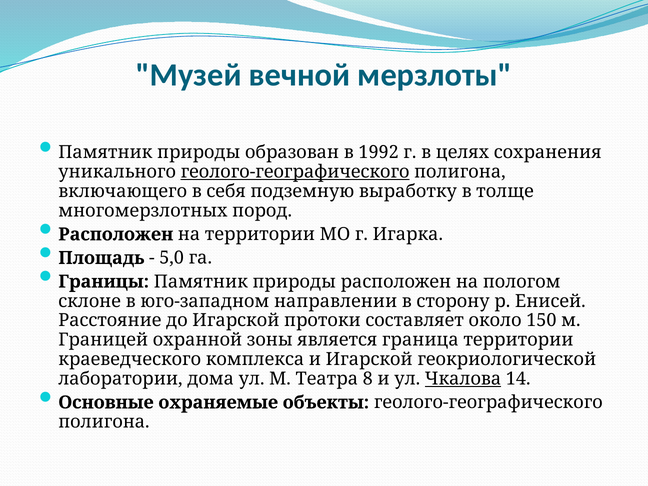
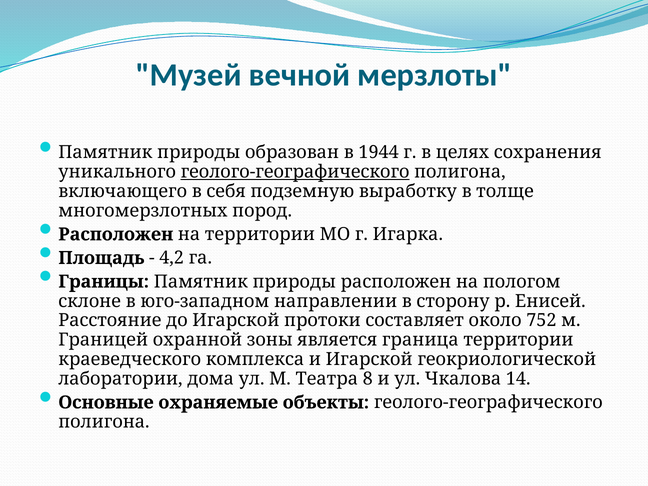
1992: 1992 -> 1944 (379, 152)
5,0: 5,0 -> 4,2 (172, 258)
150: 150 -> 752 (541, 321)
Чкалова underline: present -> none (463, 379)
